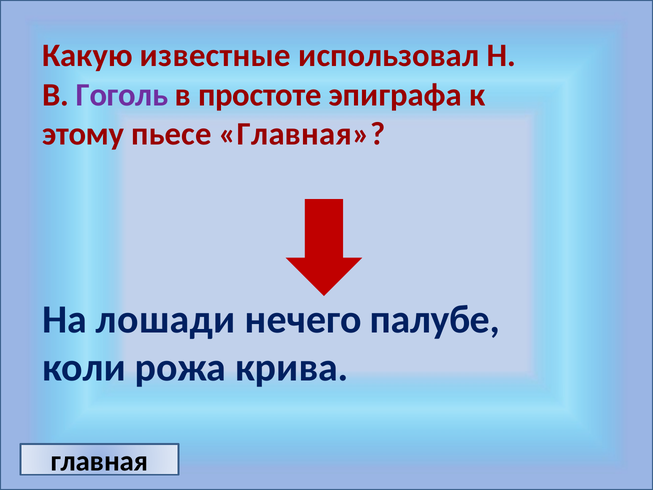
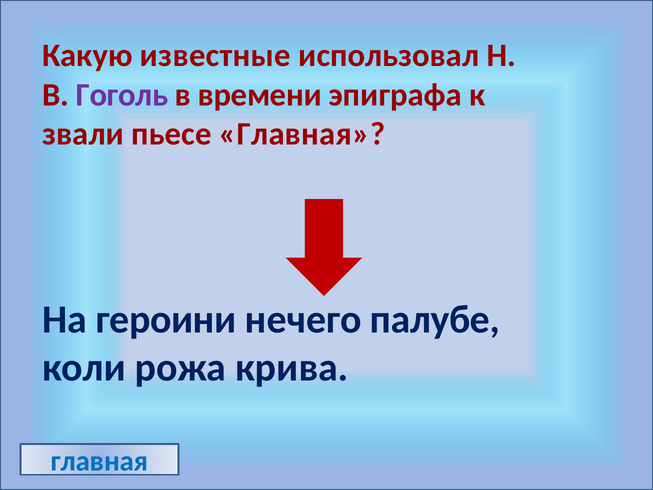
простоте: простоте -> времени (260, 95)
этому: этому -> звали (83, 134)
лошади: лошади -> героини (166, 320)
главная colour: black -> blue (99, 461)
